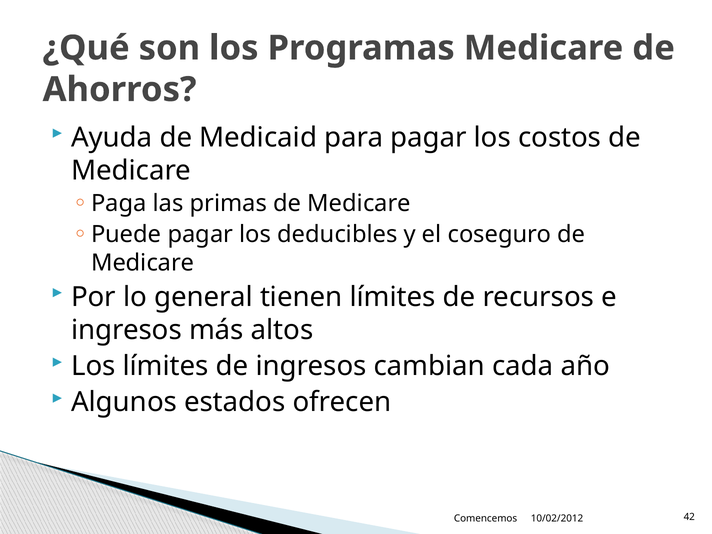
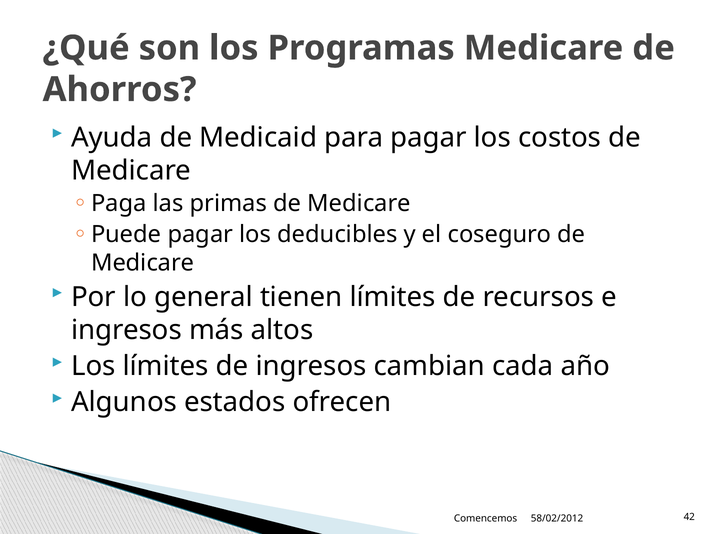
10/02/2012: 10/02/2012 -> 58/02/2012 (557, 519)
